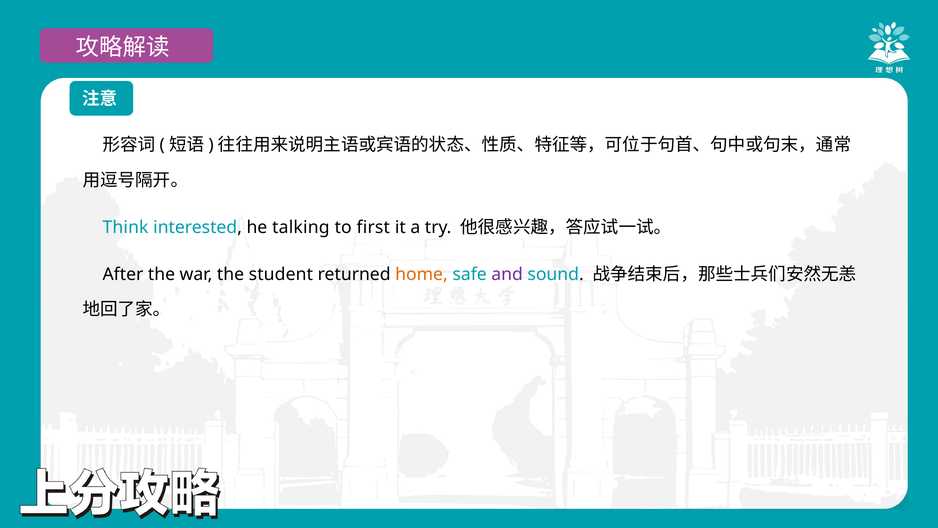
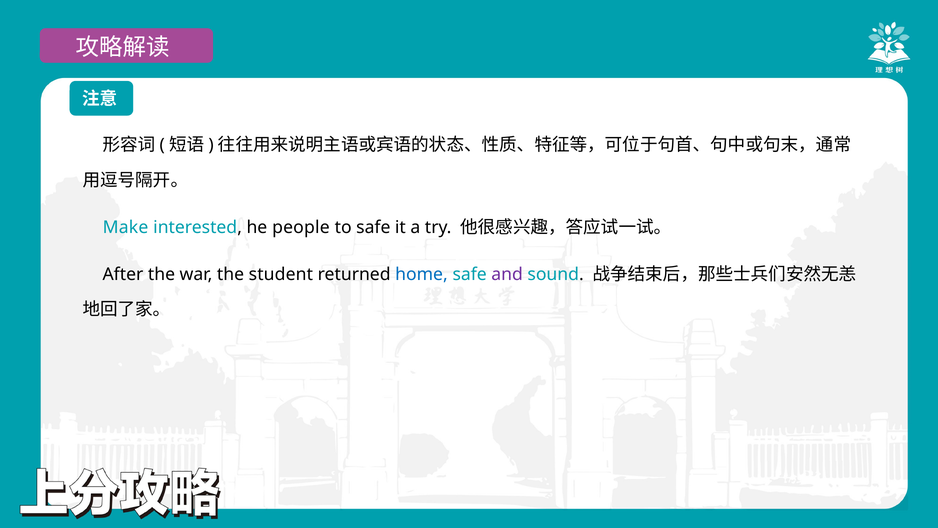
Think: Think -> Make (126, 227)
talking: talking -> people (301, 227)
to first: first -> safe (373, 227)
home colour: orange -> blue (421, 274)
